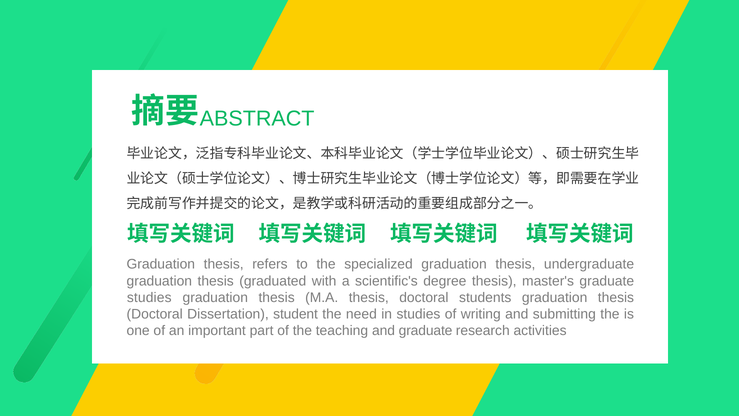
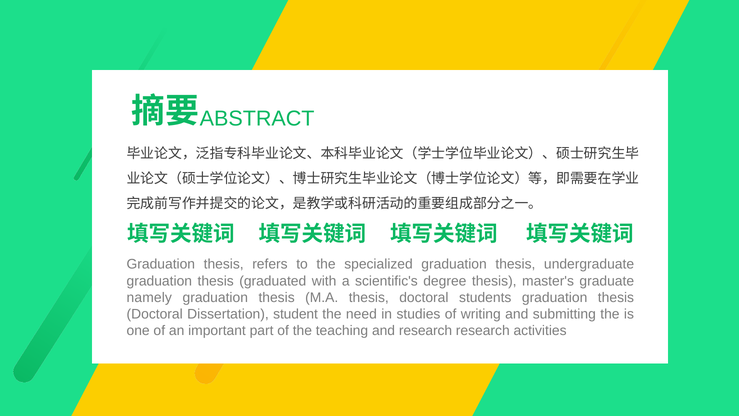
studies: studies -> namely (149, 297)
and graduate: graduate -> research (426, 331)
